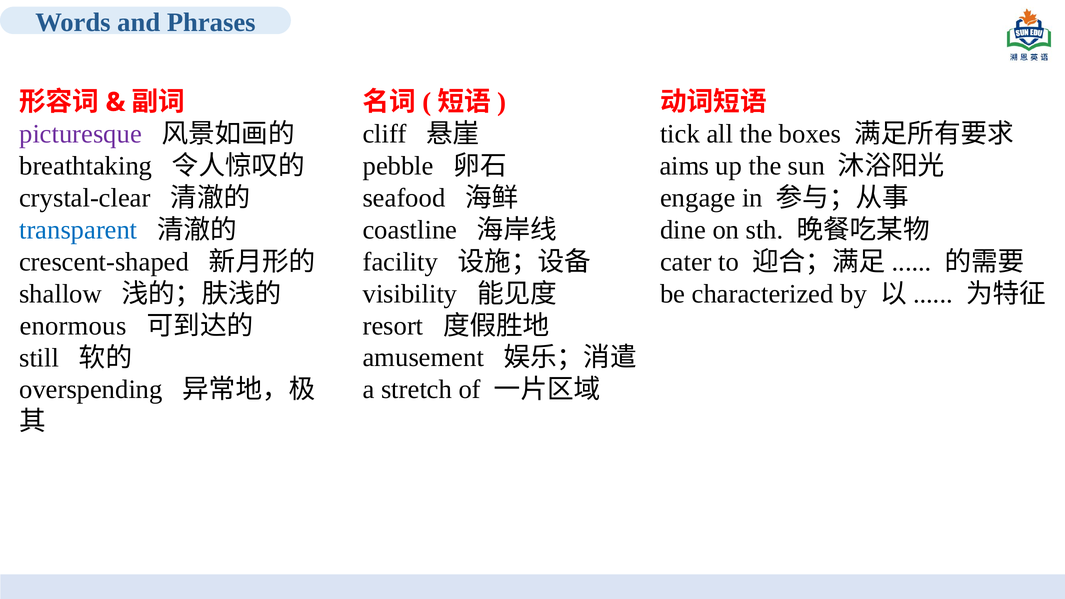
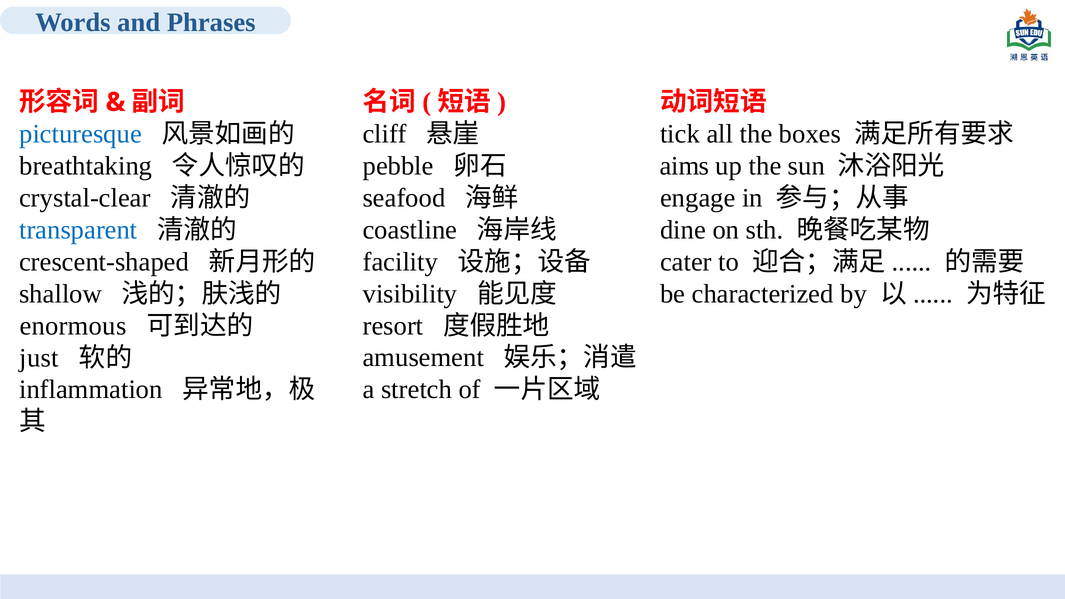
picturesque colour: purple -> blue (81, 134)
still: still -> just (39, 358)
overspending: overspending -> inflammation (91, 390)
